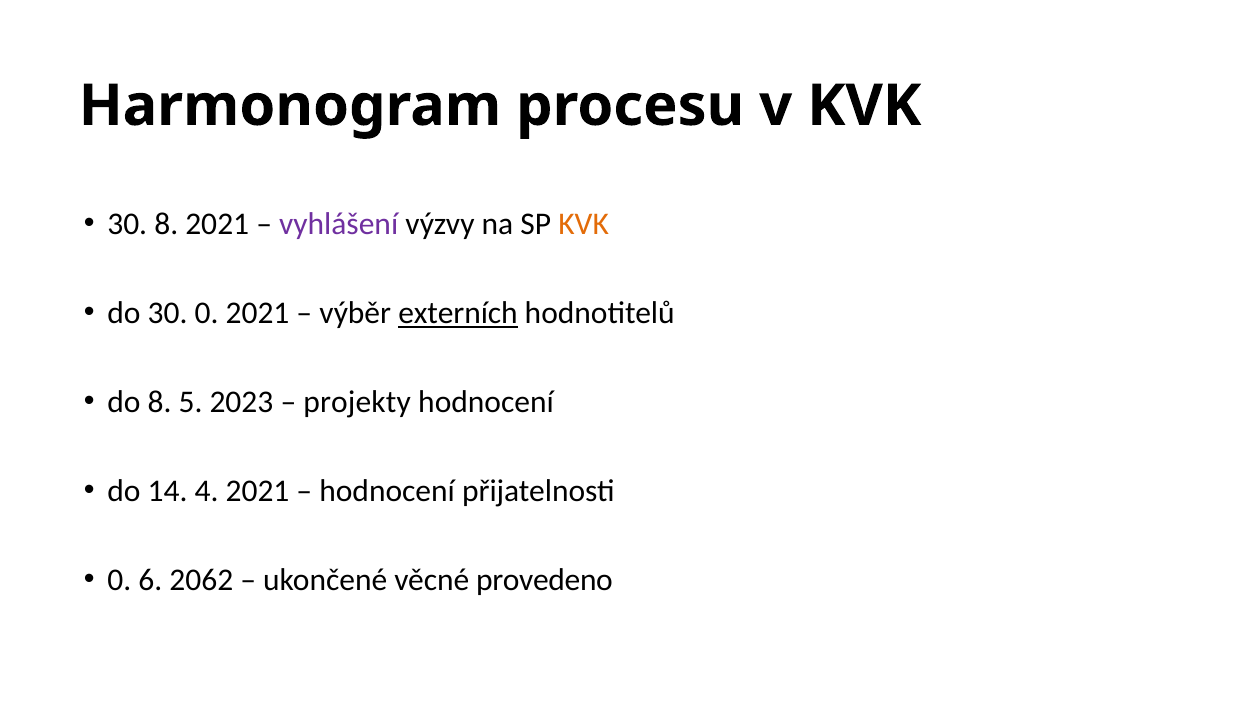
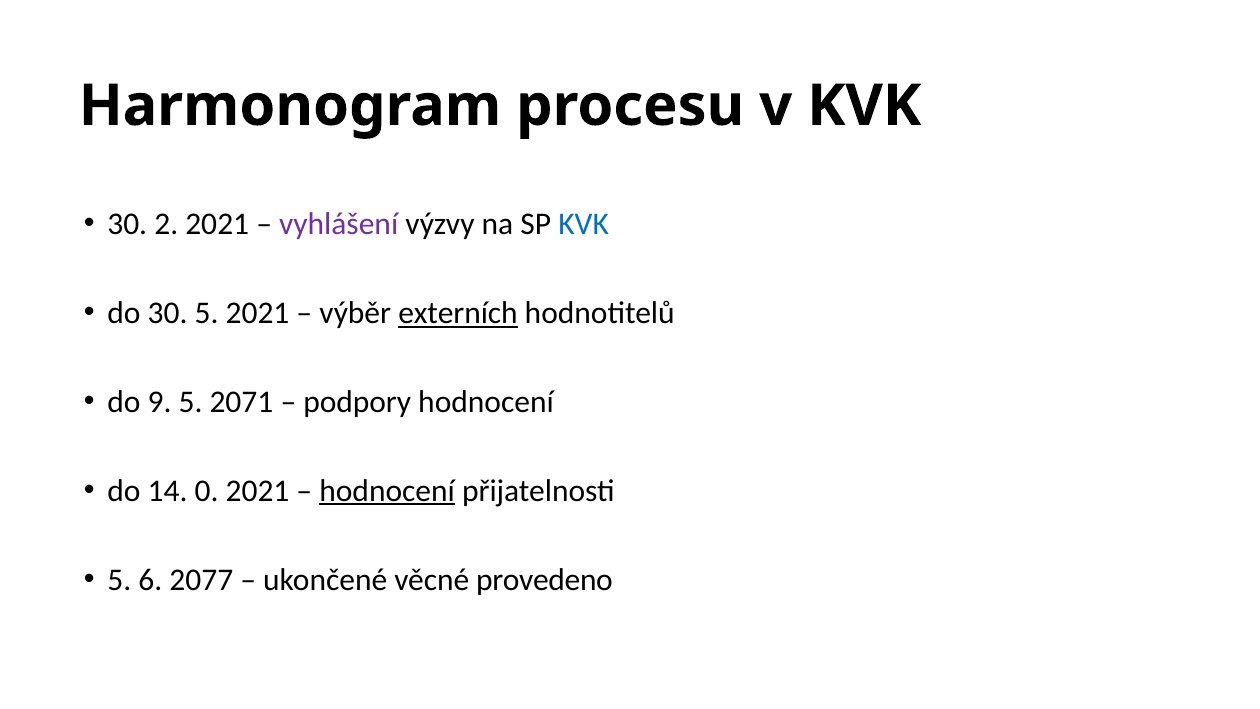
30 8: 8 -> 2 (166, 225)
KVK colour: orange -> blue (584, 225)
30 0: 0 -> 5 (207, 313)
do 8: 8 -> 9 (160, 402)
2023: 2023 -> 2071 (241, 402)
projekty: projekty -> podpory (357, 402)
4: 4 -> 0 (207, 491)
hodnocení underline: none -> present (387, 491)
0: 0 -> 5 (119, 579)
2062: 2062 -> 2077 (201, 579)
